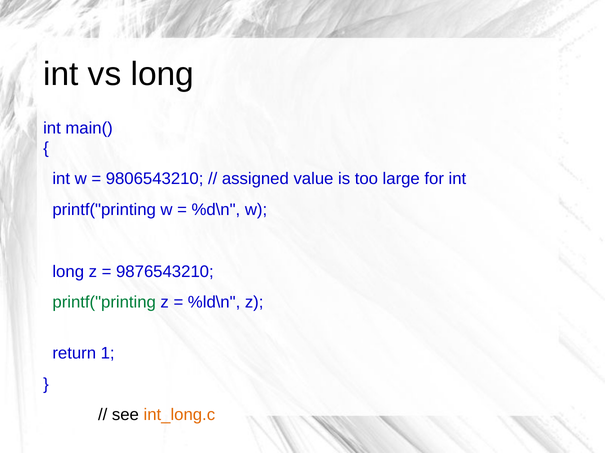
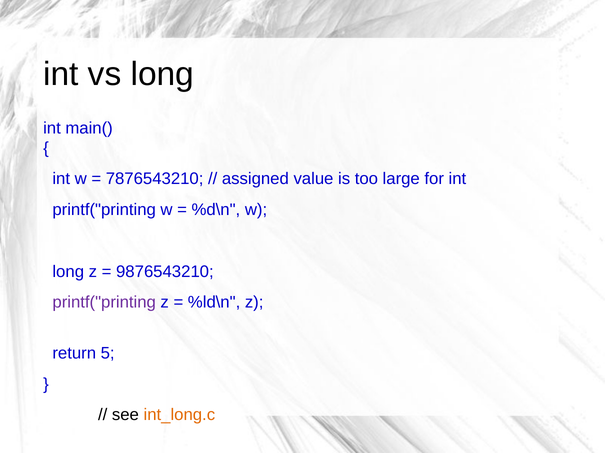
9806543210: 9806543210 -> 7876543210 (155, 179)
printf("printing colour: green -> purple (104, 303)
1: 1 -> 5 (108, 354)
